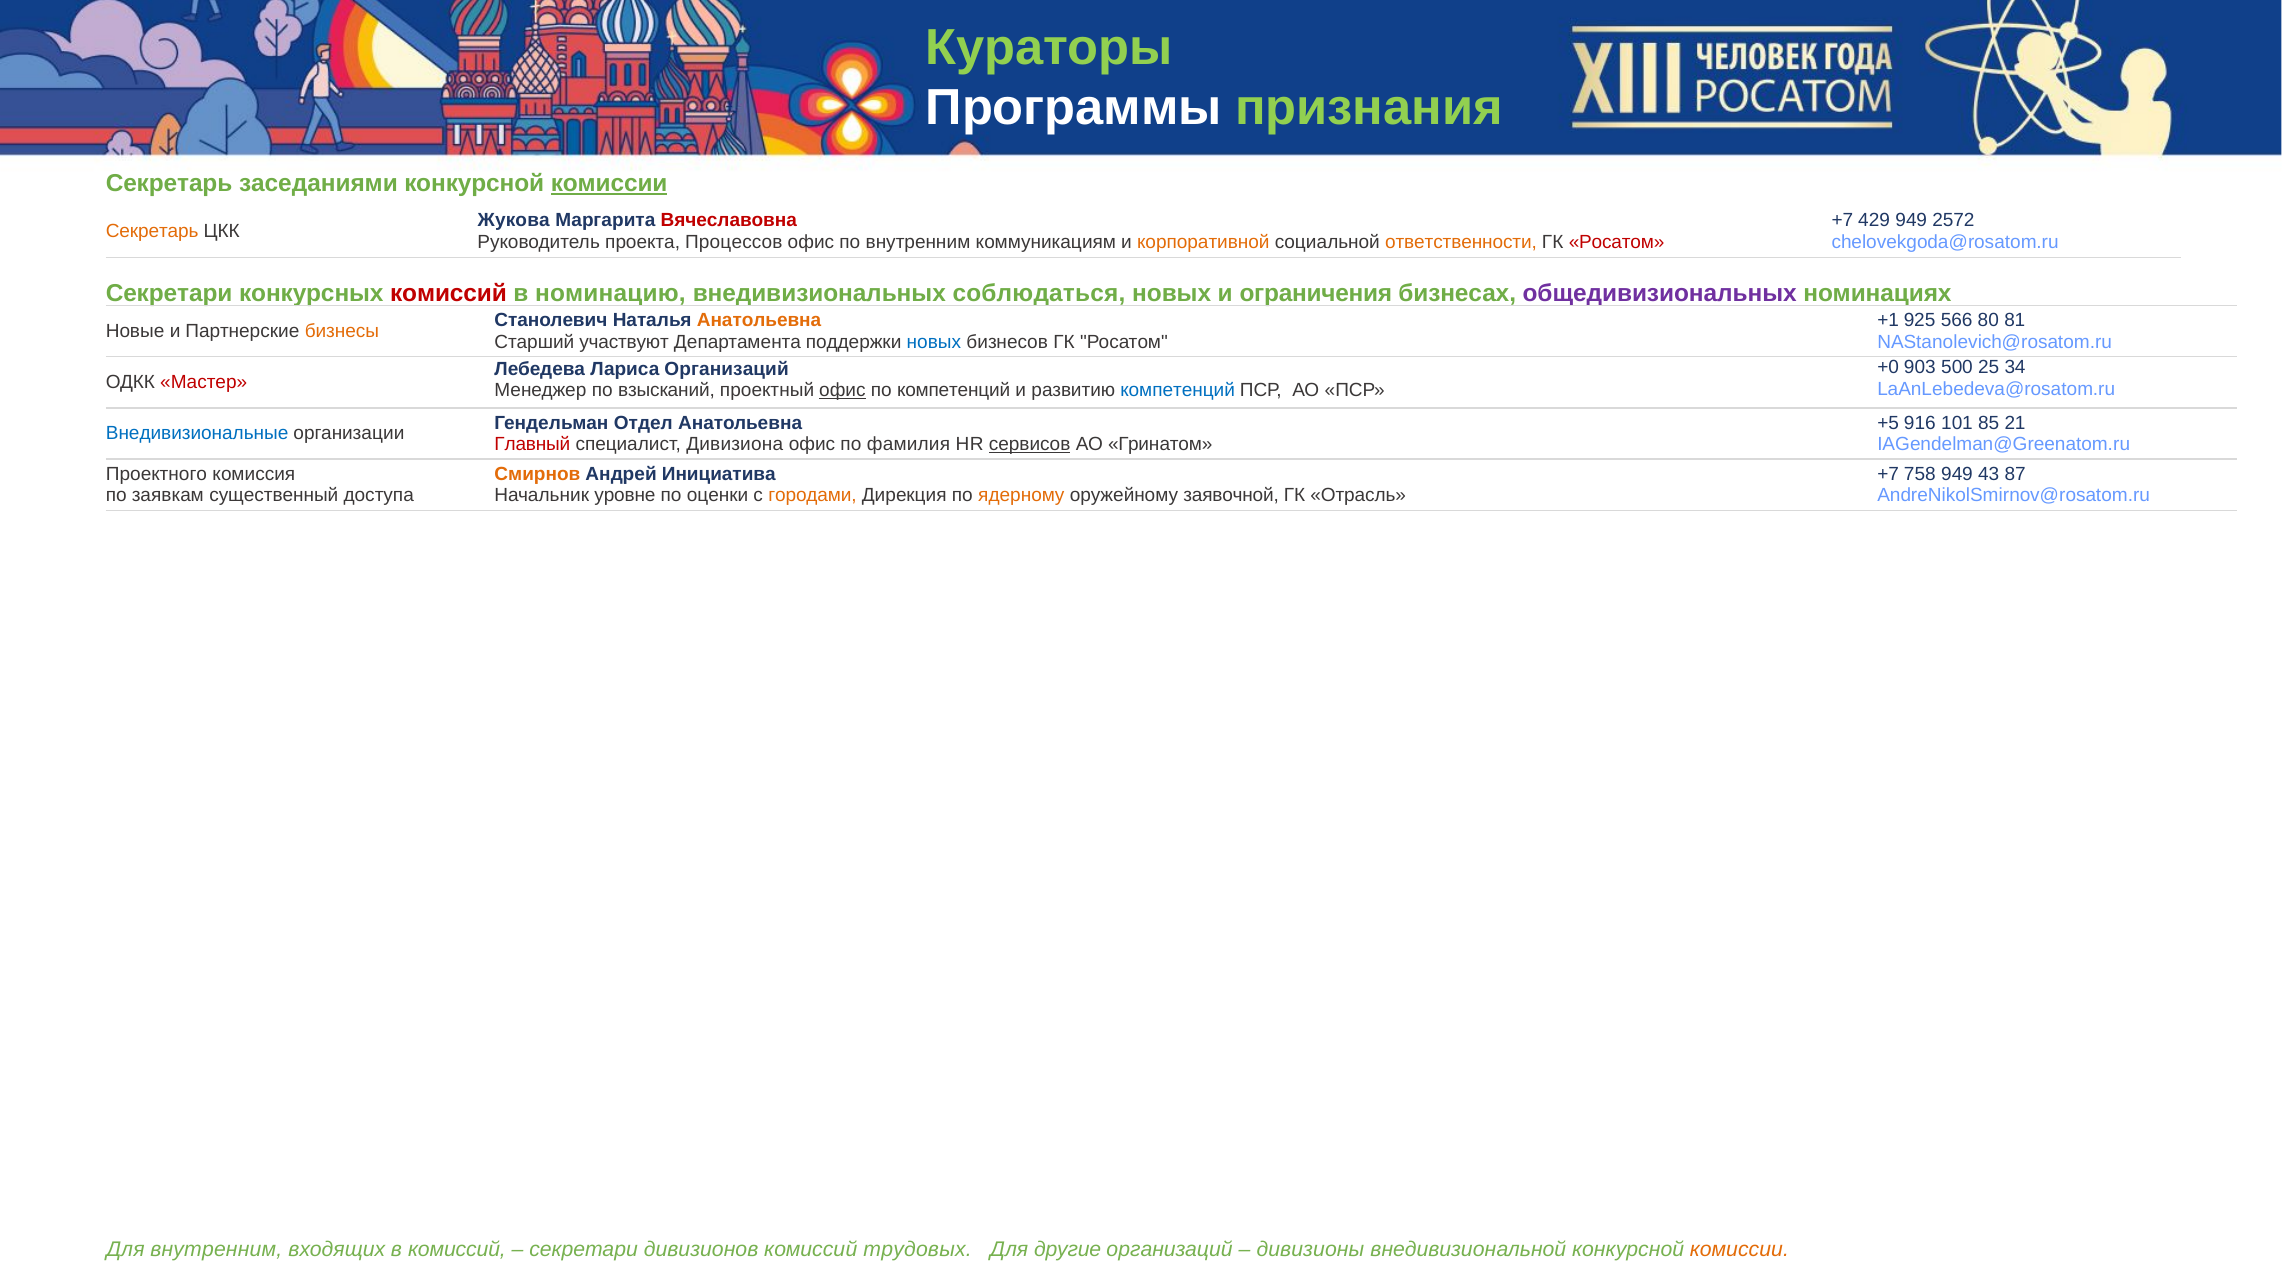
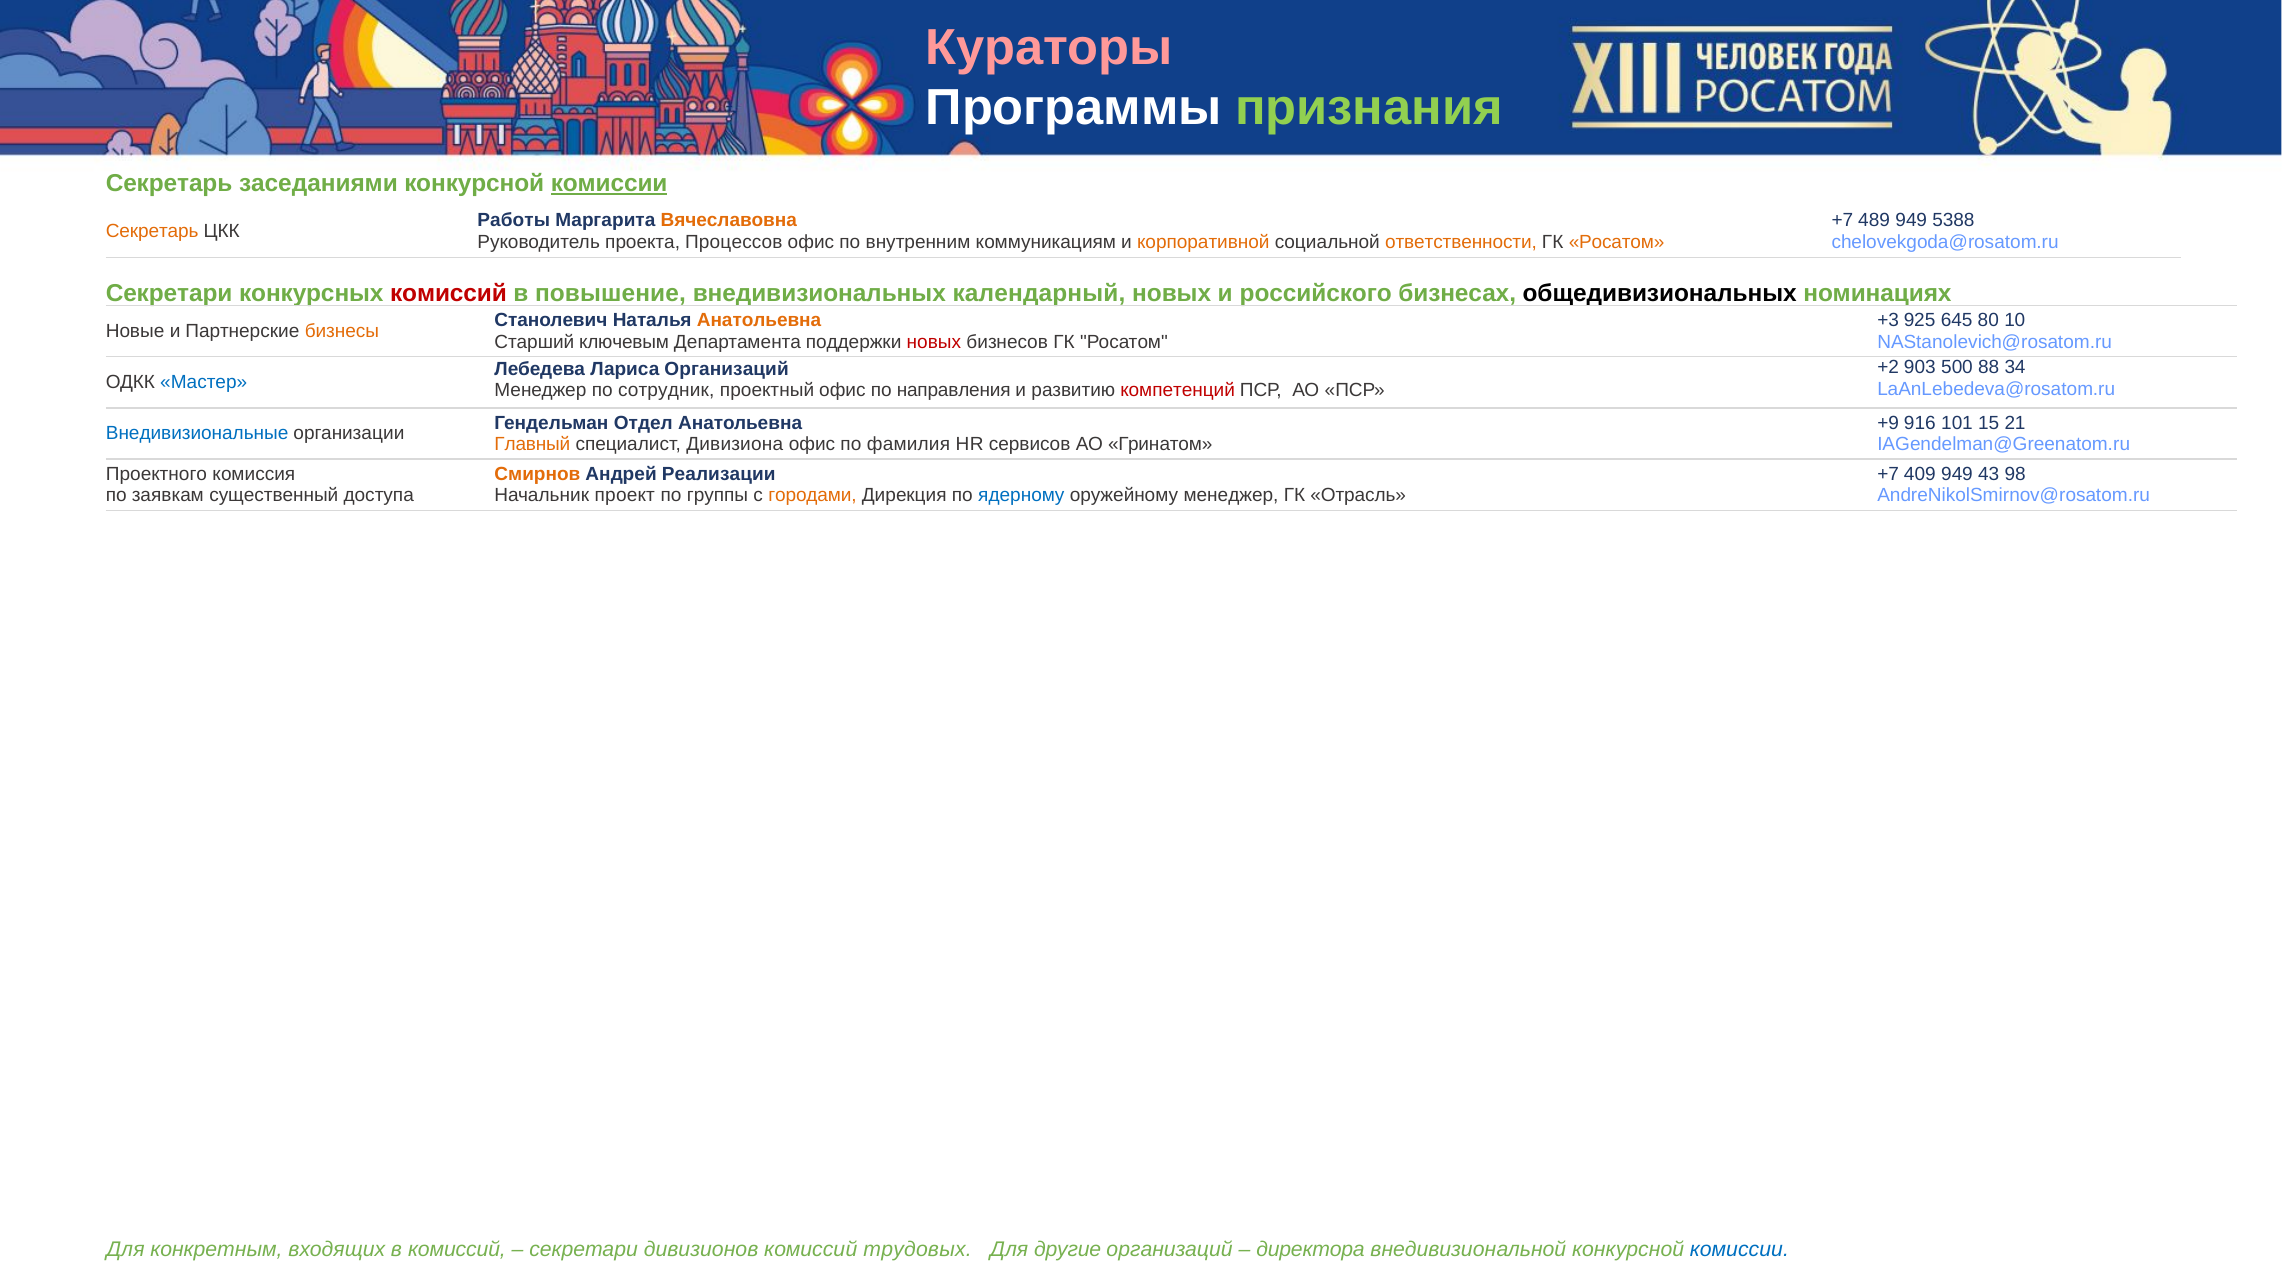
Кураторы colour: light green -> pink (1049, 47)
Жукова: Жукова -> Работы (514, 220)
Вячеславовна colour: red -> orange (729, 220)
429: 429 -> 489 (1874, 220)
2572: 2572 -> 5388 (1953, 220)
Росатом colour: red -> orange (1617, 242)
номинацию: номинацию -> повышение (610, 293)
соблюдаться: соблюдаться -> календарный (1039, 293)
ограничения: ограничения -> российского (1316, 293)
общедивизиональных colour: purple -> black (1660, 293)
+1: +1 -> +3 (1888, 321)
566: 566 -> 645 (1957, 321)
81: 81 -> 10 (2015, 321)
участвуют: участвуют -> ключевым (624, 342)
новых colour: blue -> red (934, 342)
+0: +0 -> +2 (1888, 368)
25: 25 -> 88 (1989, 368)
Мастер colour: red -> blue (204, 382)
взысканий: взысканий -> сотрудник (666, 390)
офис underline: present -> none (842, 390)
по компетенций: компетенций -> направления (954, 390)
компетенций colour: blue -> red (1178, 390)
+5: +5 -> +9 (1888, 423)
85: 85 -> 15 (1989, 423)
Главный colour: red -> orange (532, 444)
сервисов underline: present -> none (1030, 444)
Инициатива: Инициатива -> Реализации (719, 474)
758: 758 -> 409 (1920, 474)
87: 87 -> 98 (2015, 474)
уровне: уровне -> проект (625, 496)
оценки: оценки -> группы (718, 496)
ядерному colour: orange -> blue (1021, 496)
оружейному заявочной: заявочной -> менеджер (1231, 496)
Для внутренним: внутренним -> конкретным (216, 1250)
дивизионы: дивизионы -> директора (1311, 1250)
комиссии colour: orange -> blue (1739, 1250)
